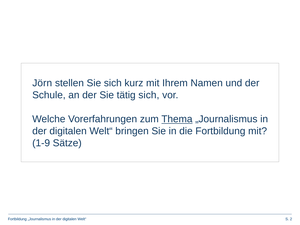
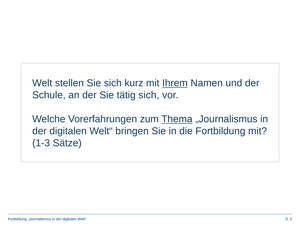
Jörn: Jörn -> Welt (42, 83)
Ihrem underline: none -> present (175, 83)
1-9: 1-9 -> 1-3 (41, 143)
